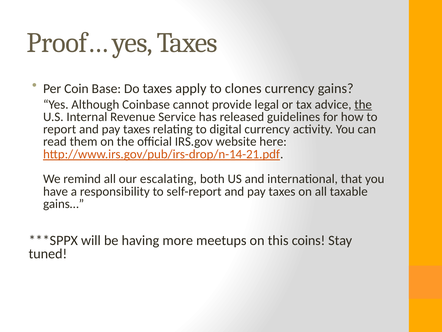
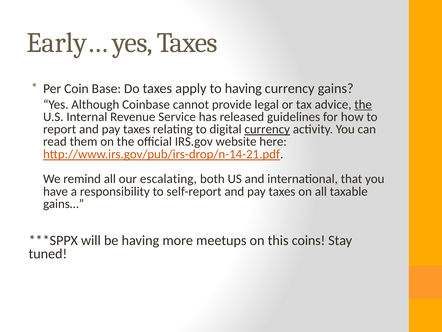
Proof…: Proof… -> Early… (67, 43)
to clones: clones -> having (243, 88)
currency underline: none -> present (267, 129)
